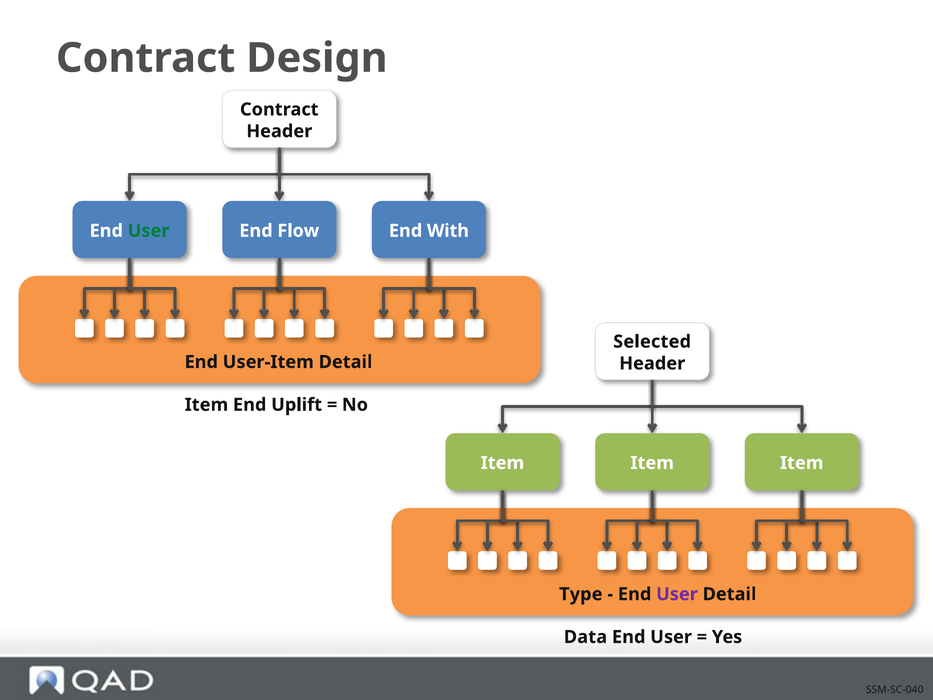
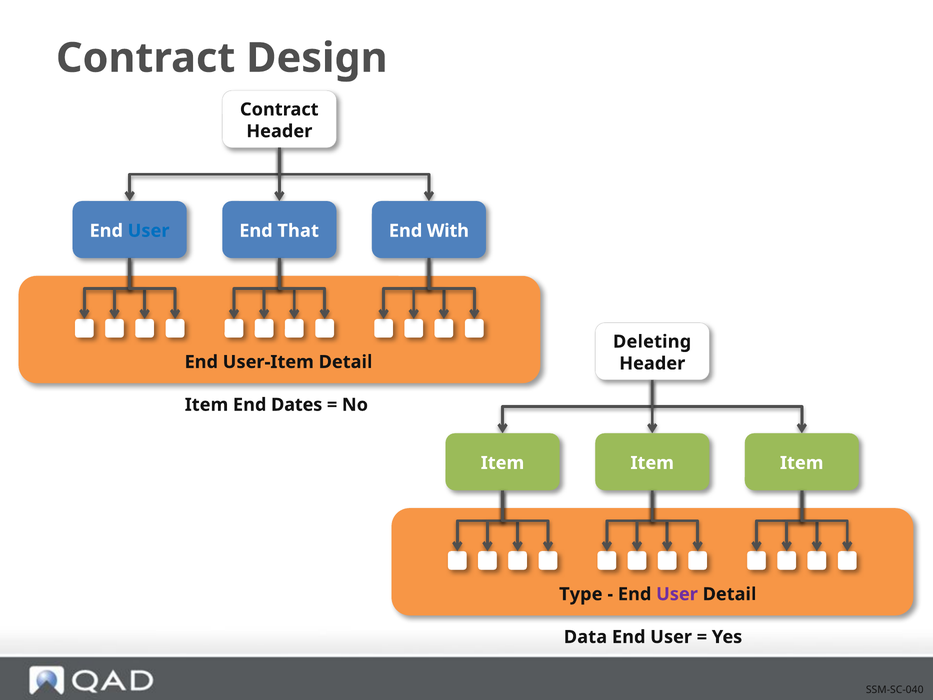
User colour: green -> blue (149, 231)
Flow: Flow -> That (298, 231)
Selected: Selected -> Deleting (652, 342)
Uplift: Uplift -> Dates (297, 405)
